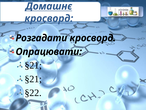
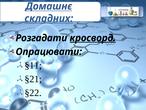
кросворд: кросворд -> складних (49, 18)
кросворд underline: none -> present (93, 38)
§21: §21 -> §11 (33, 65)
